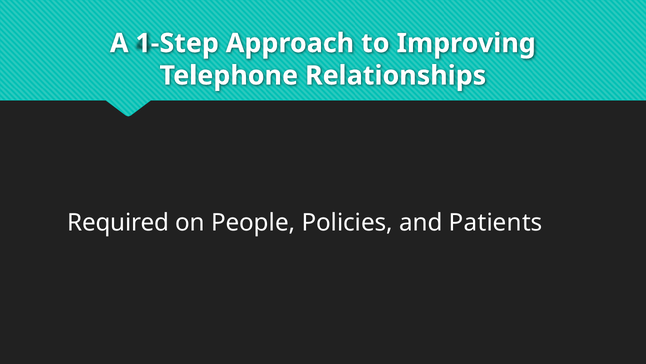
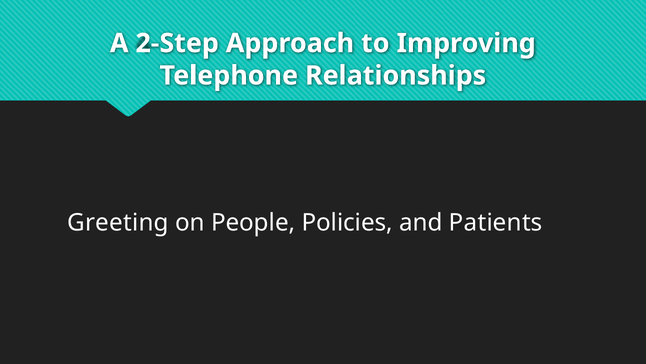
1-Step: 1-Step -> 2-Step (177, 43)
Required: Required -> Greeting (118, 222)
